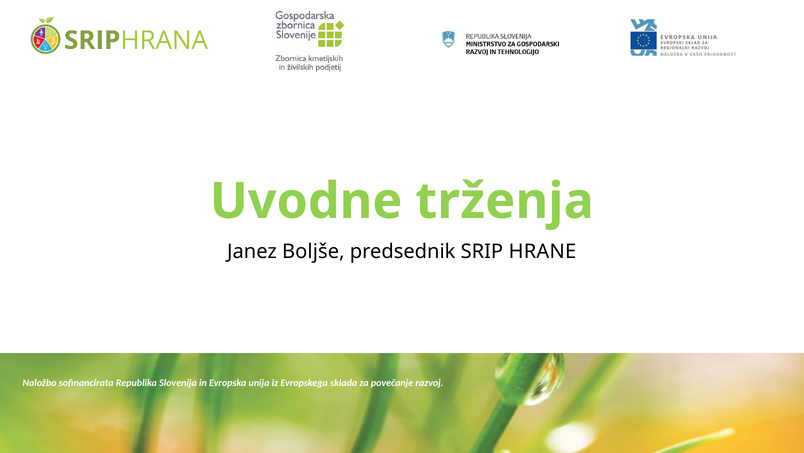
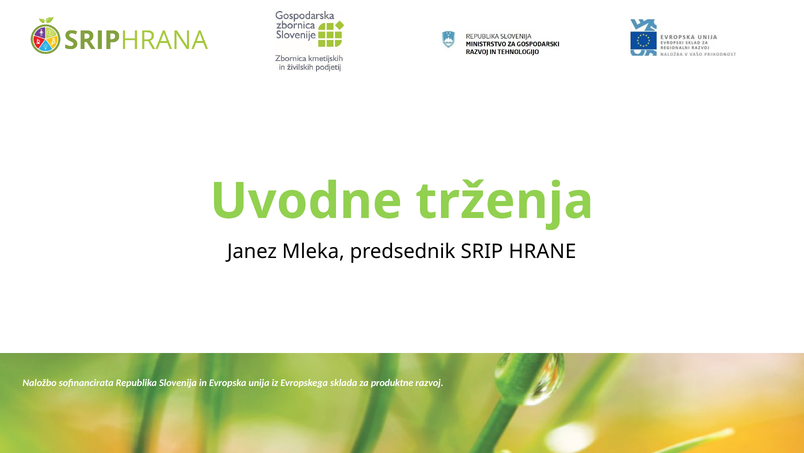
Boljše: Boljše -> Mleka (313, 251)
povečanje: povečanje -> produktne (392, 382)
